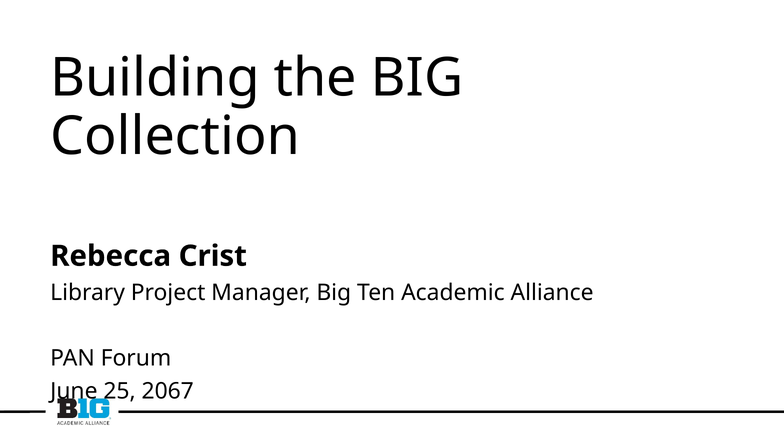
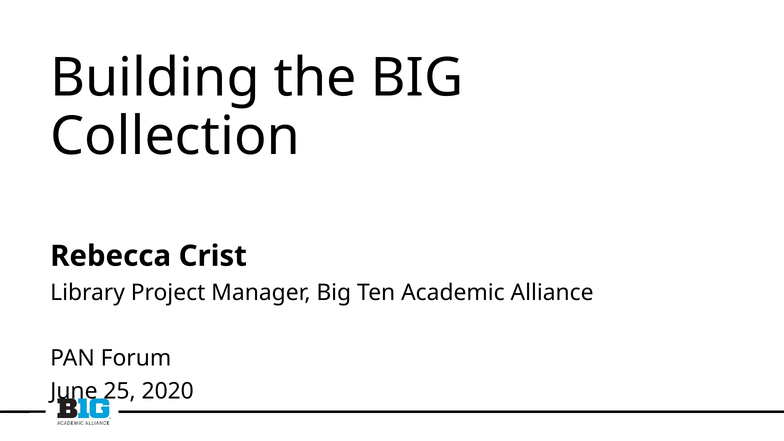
2067: 2067 -> 2020 (168, 391)
